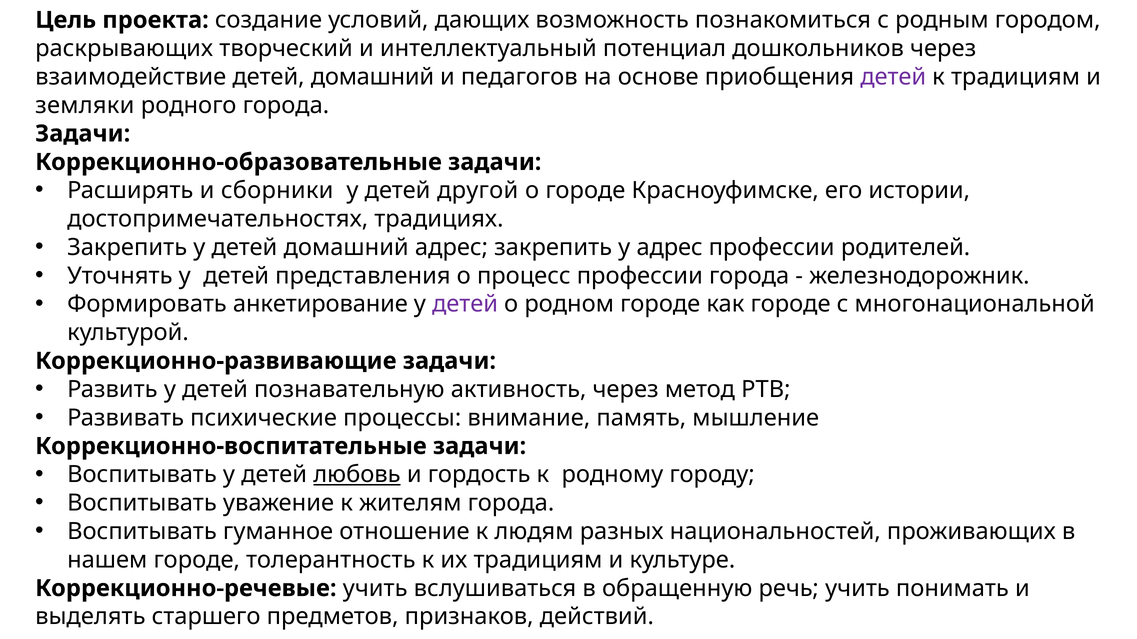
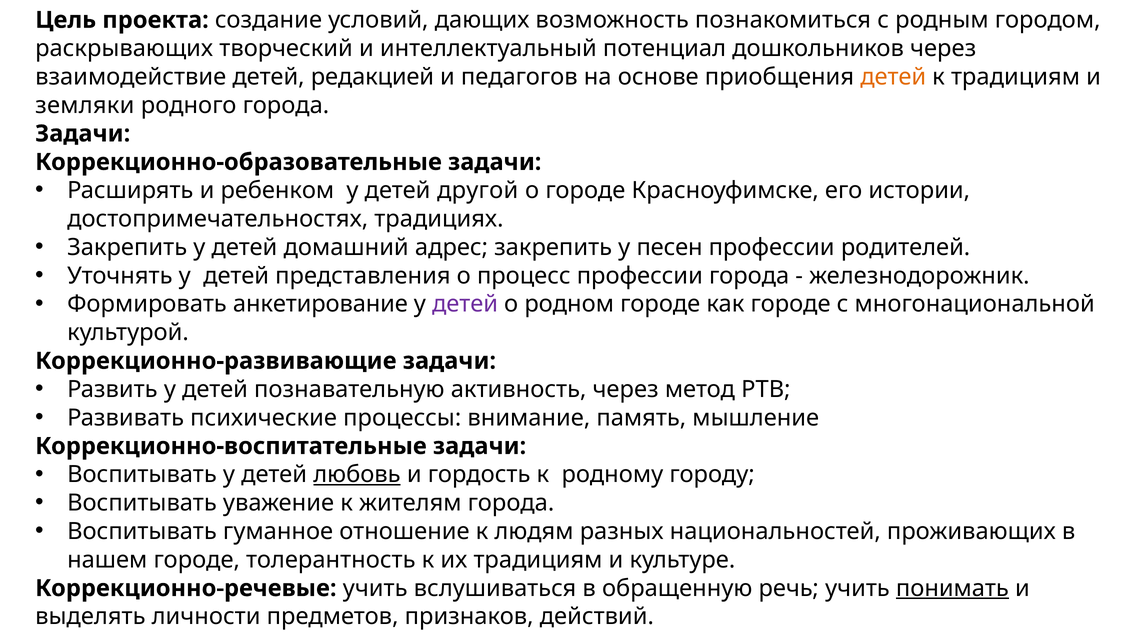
взаимодействие детей домашний: домашний -> редакцией (372, 77)
детей colour: purple -> orange (893, 77)
сборники: сборники -> ребенком (277, 191)
у адрес: адрес -> песен (670, 248)
понимать underline: none -> present (952, 589)
старшего: старшего -> личности (206, 617)
